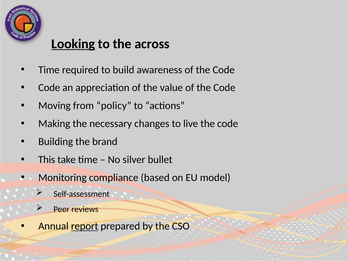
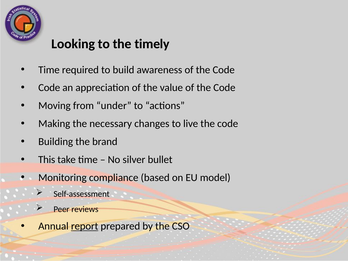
Looking underline: present -> none (73, 44)
across: across -> timely (152, 44)
policy: policy -> under (114, 106)
